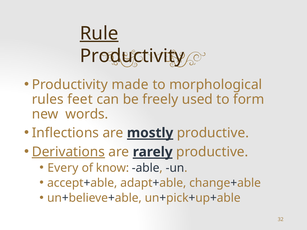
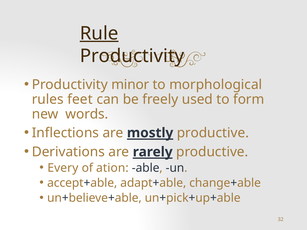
made: made -> minor (130, 85)
Derivations underline: present -> none (68, 152)
know: know -> ation (112, 168)
